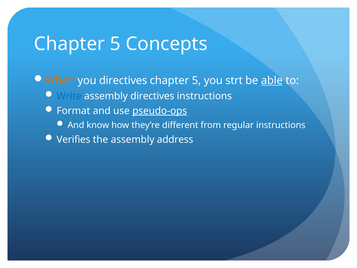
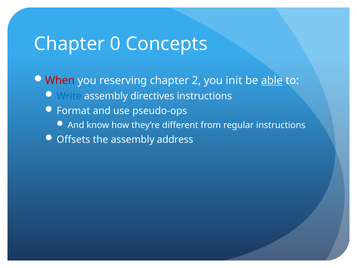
5: 5 -> 0 (115, 44)
When colour: orange -> red (60, 80)
you directives: directives -> reserving (123, 80)
5: 5 -> 2 (196, 80)
strt: strt -> init (234, 80)
pseudo-ops underline: present -> none (160, 111)
Verifies: Verifies -> Offsets (73, 139)
